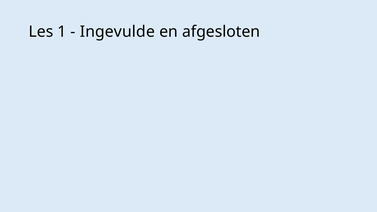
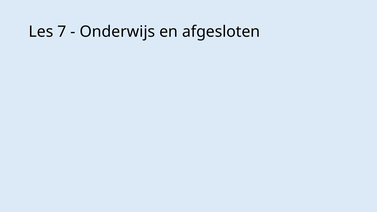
1: 1 -> 7 (62, 32)
Ingevulde: Ingevulde -> Onderwijs (117, 32)
